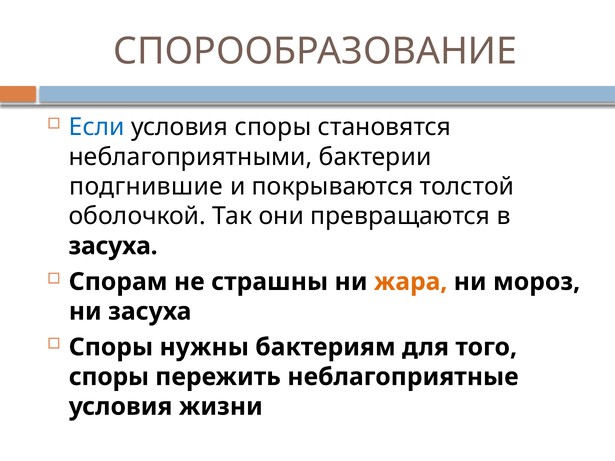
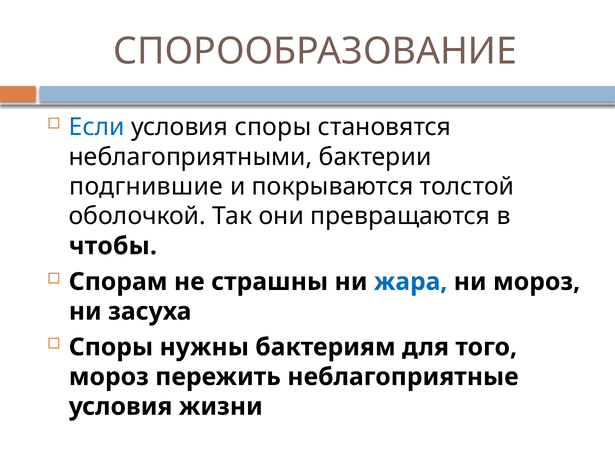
засуха: засуха -> чтобы (113, 246)
жара colour: orange -> blue (411, 282)
споры: споры -> мороз (109, 377)
